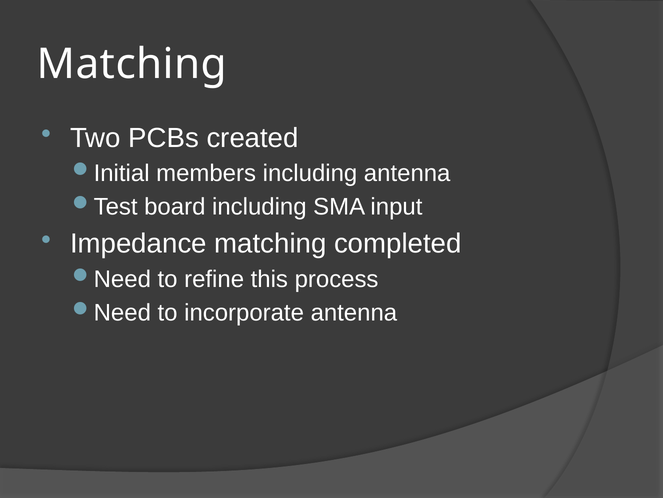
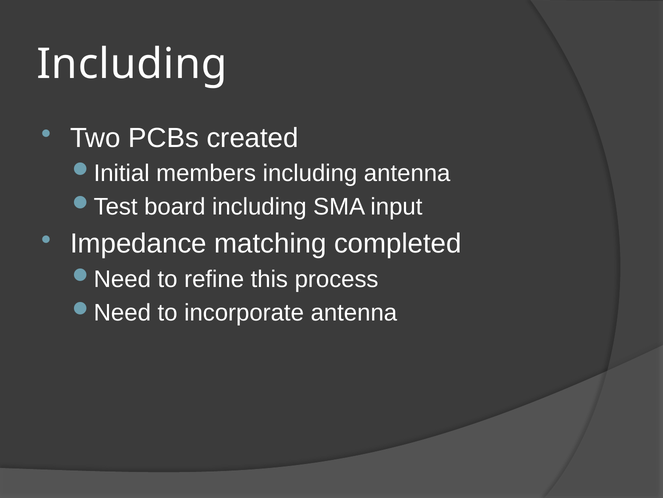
Matching: Matching -> Including (132, 64)
